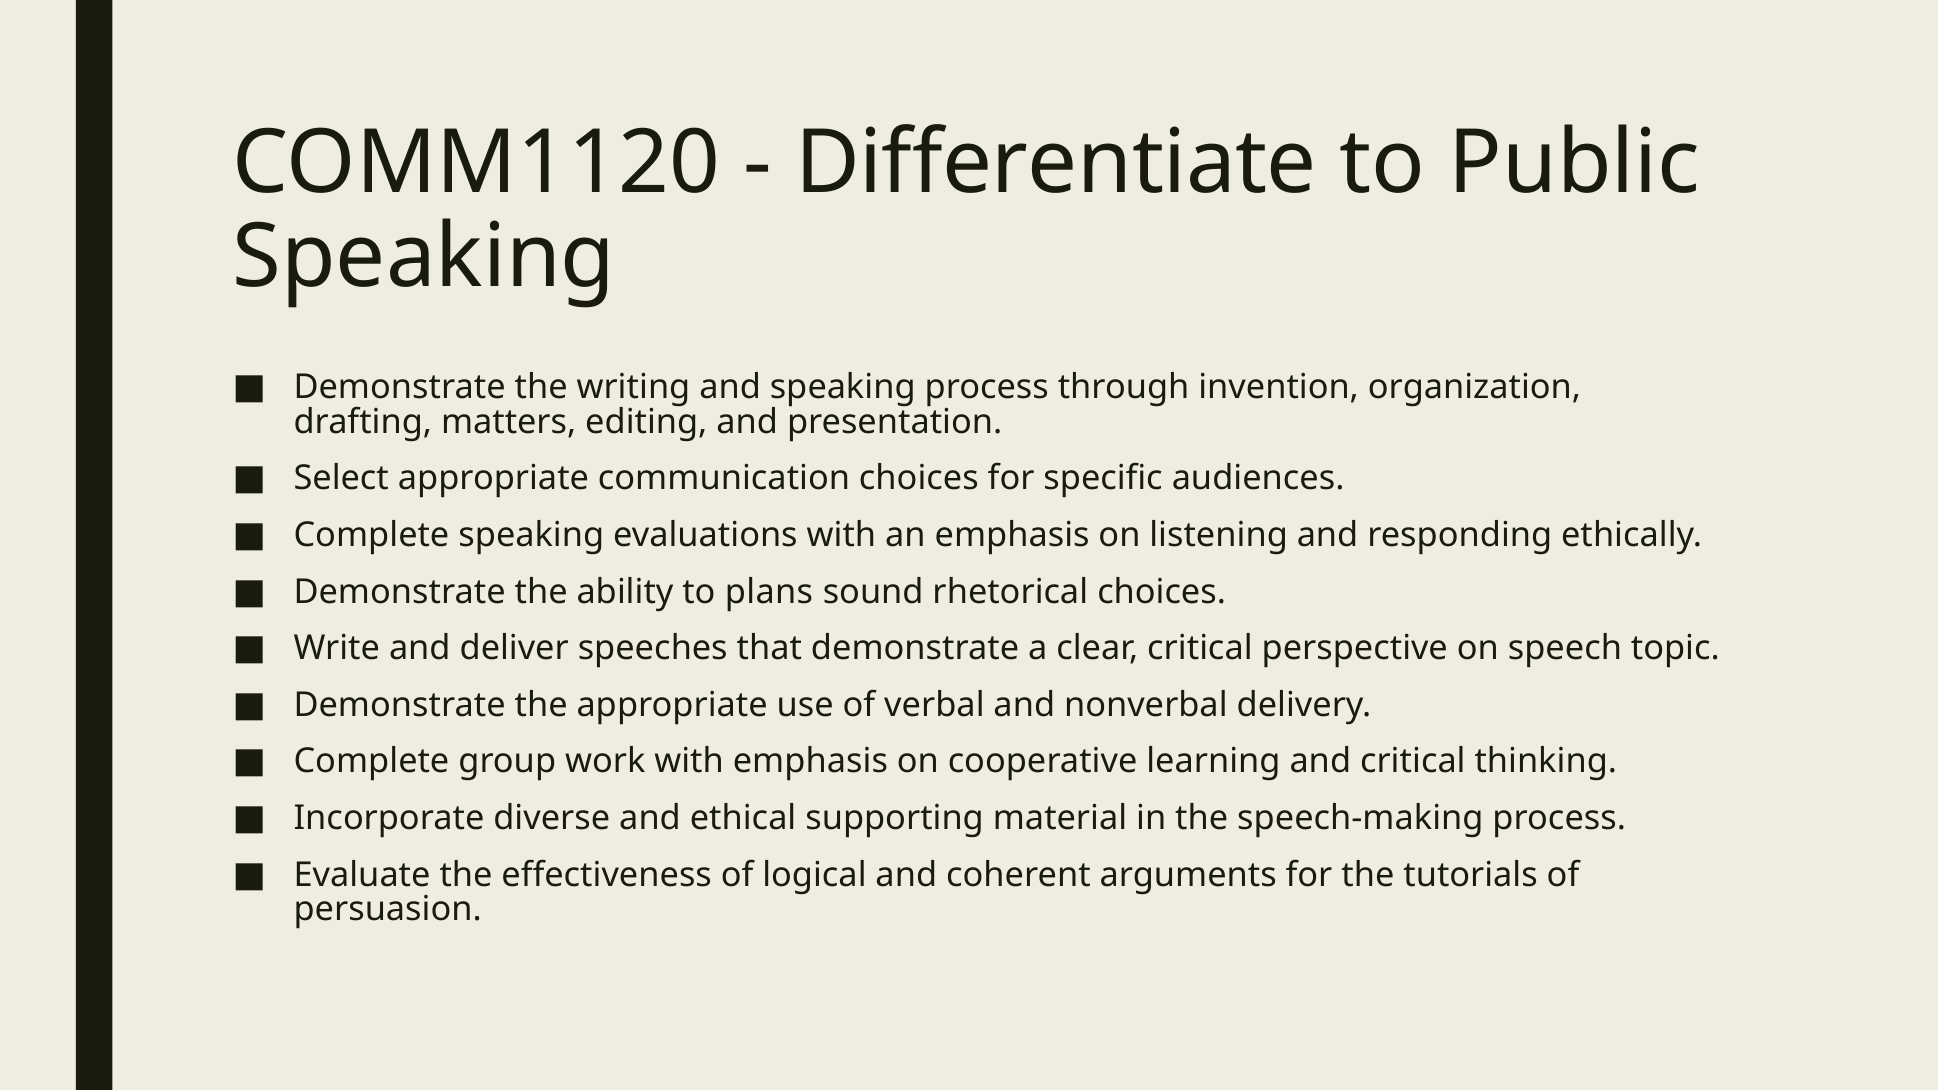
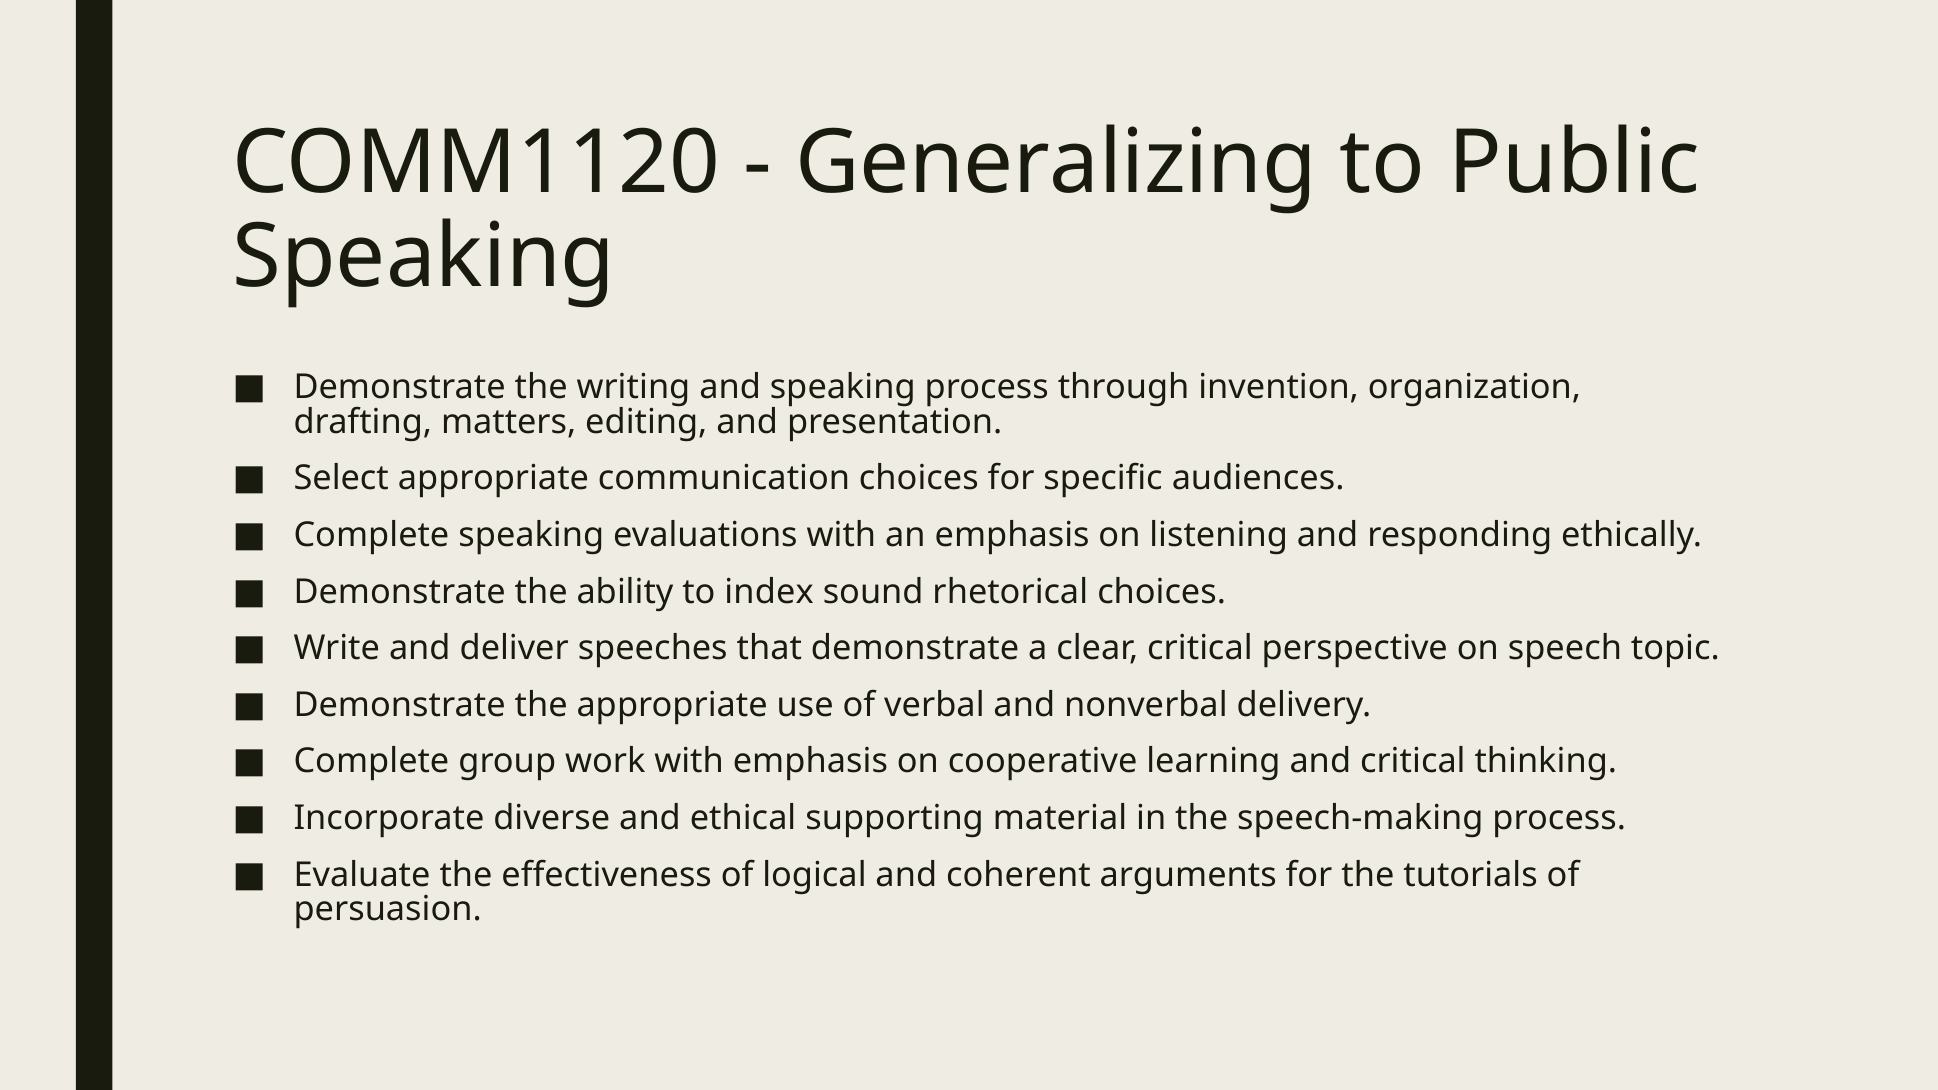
Differentiate: Differentiate -> Generalizing (1056, 163)
plans: plans -> index (769, 592)
